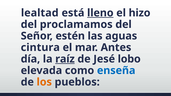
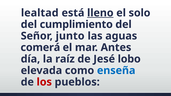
hizo: hizo -> solo (140, 13)
proclamamos: proclamamos -> cumplimiento (76, 24)
estén: estén -> junto (70, 36)
cintura: cintura -> comerá (40, 48)
raíz underline: present -> none (65, 59)
los colour: orange -> red (44, 82)
